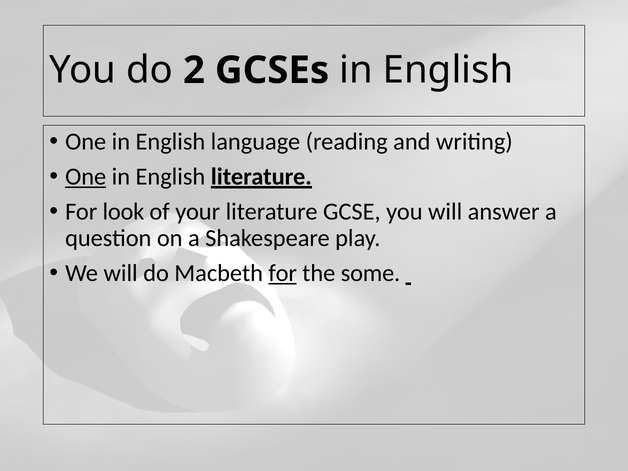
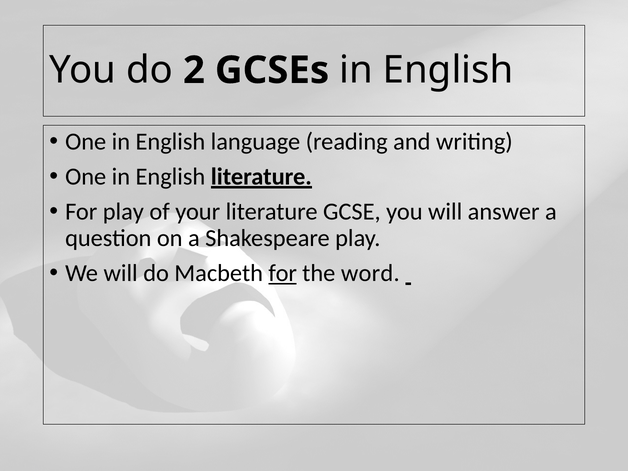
One underline: present -> none (86, 177)
For look: look -> play (123, 212)
some: some -> word (370, 273)
